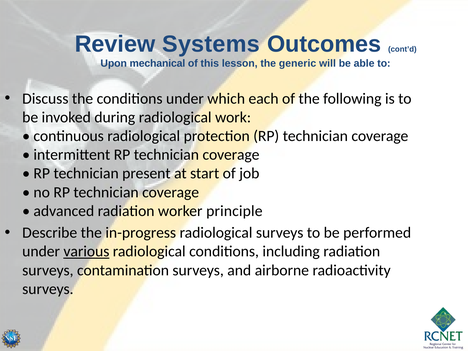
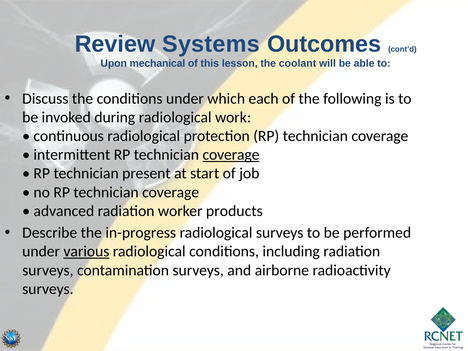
generic: generic -> coolant (298, 64)
coverage underline: none -> present (231, 155)
principle: principle -> products (234, 211)
